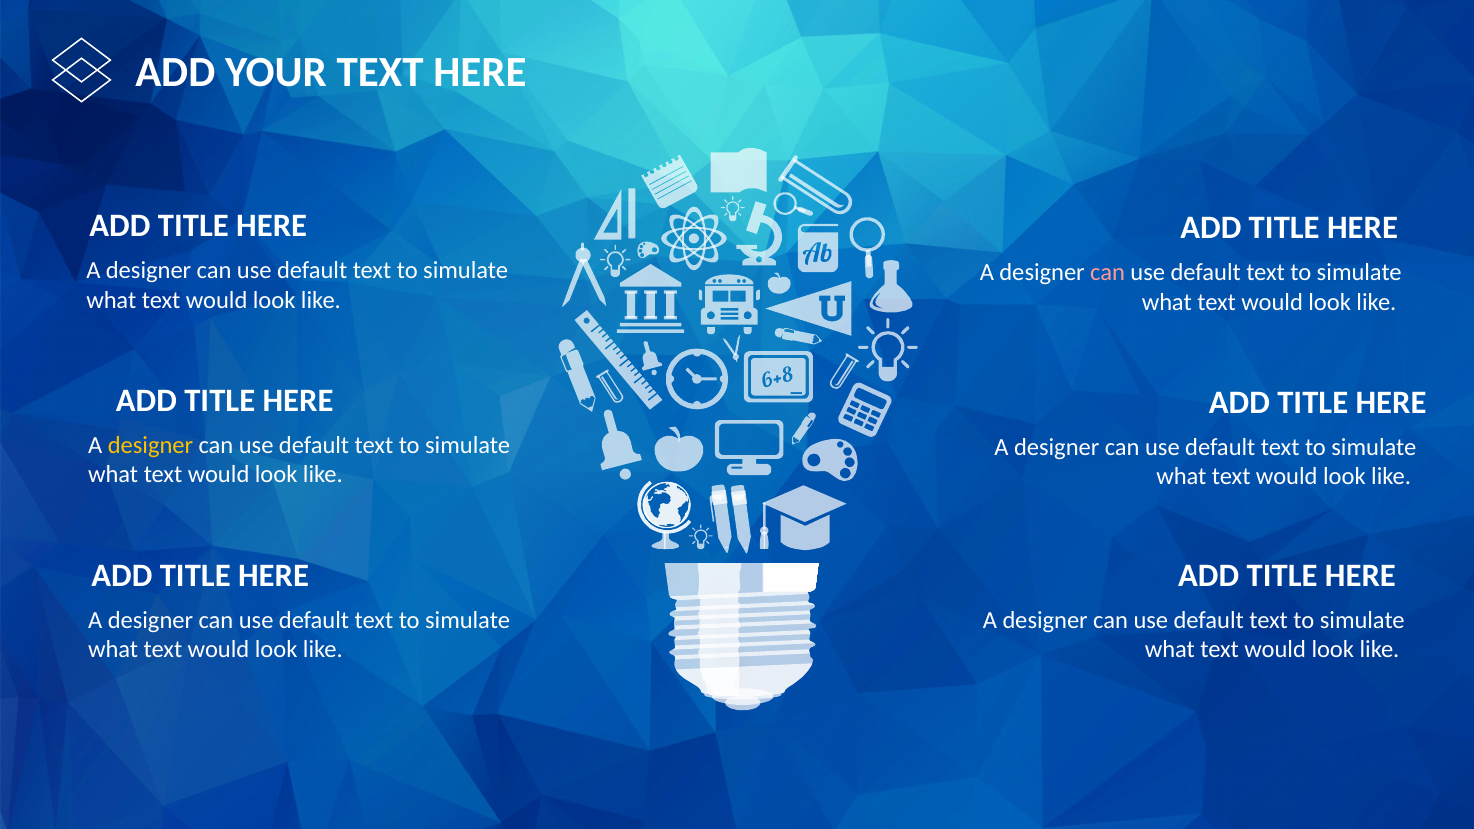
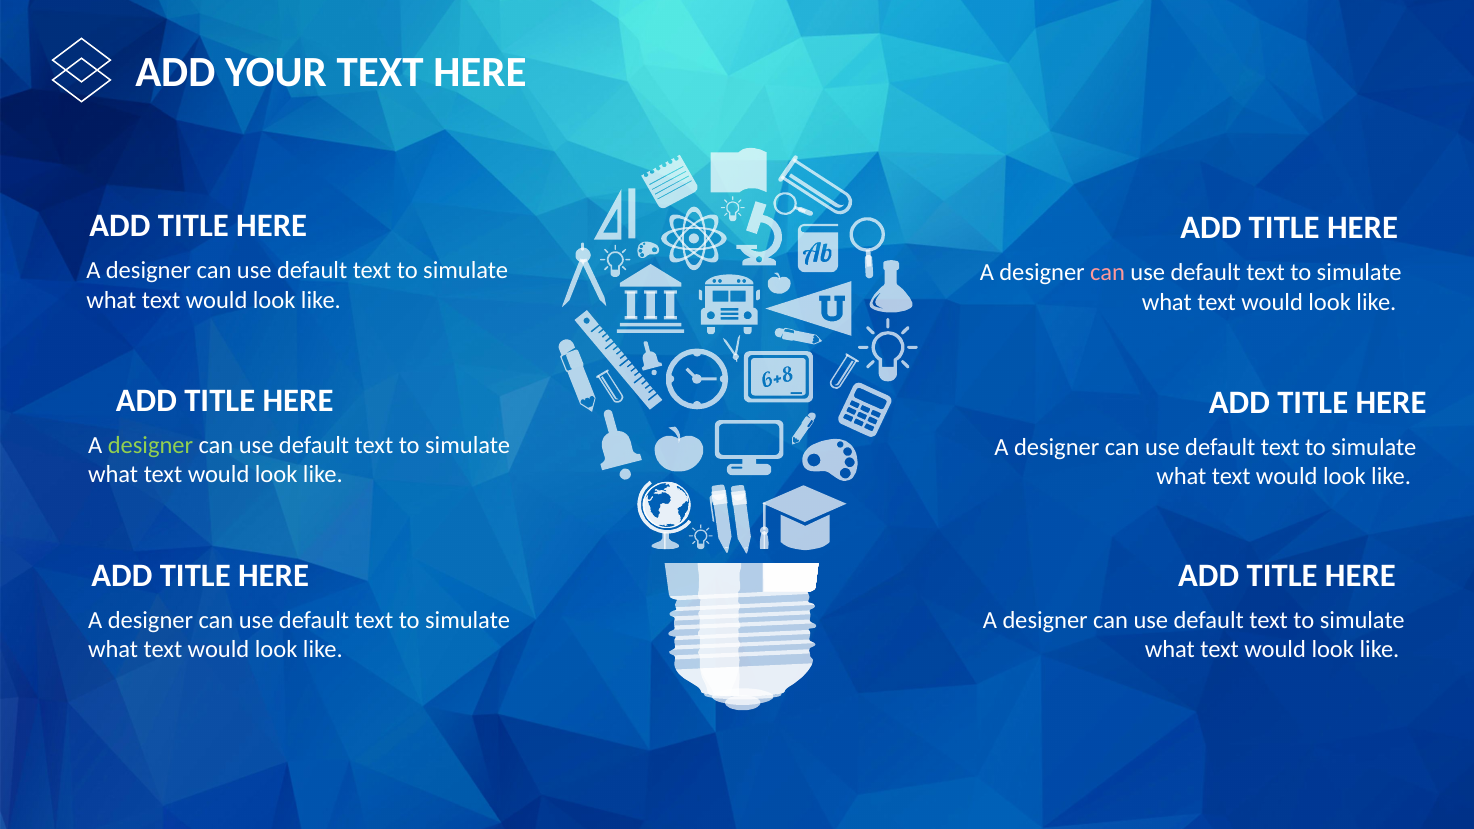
designer colour: yellow -> light green (151, 445)
